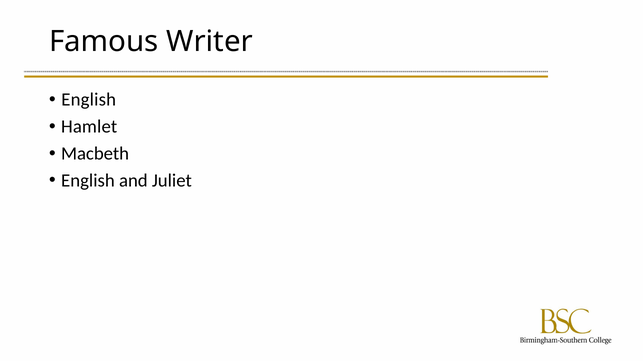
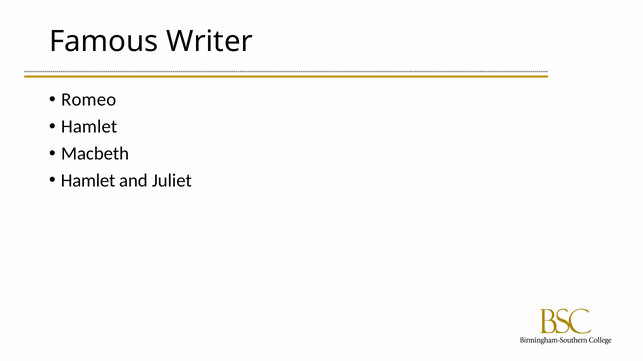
English: English -> Romeo (89, 100)
English: English -> Hamlet (88, 181)
